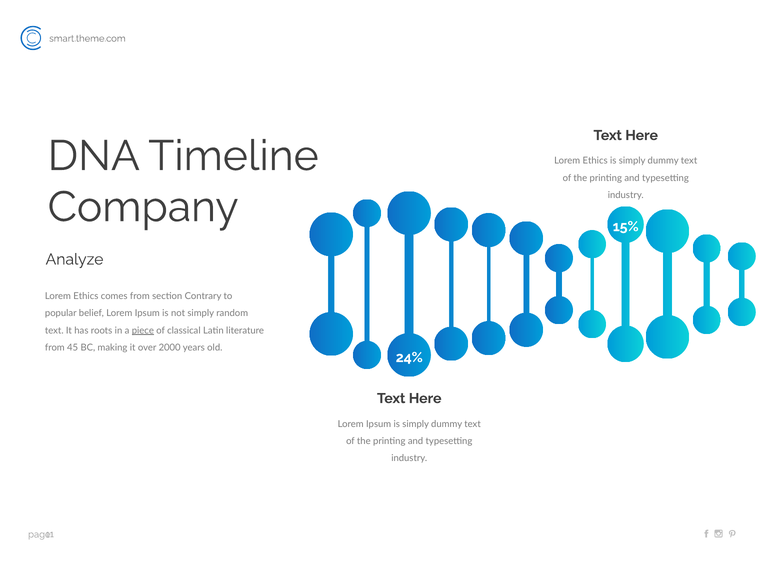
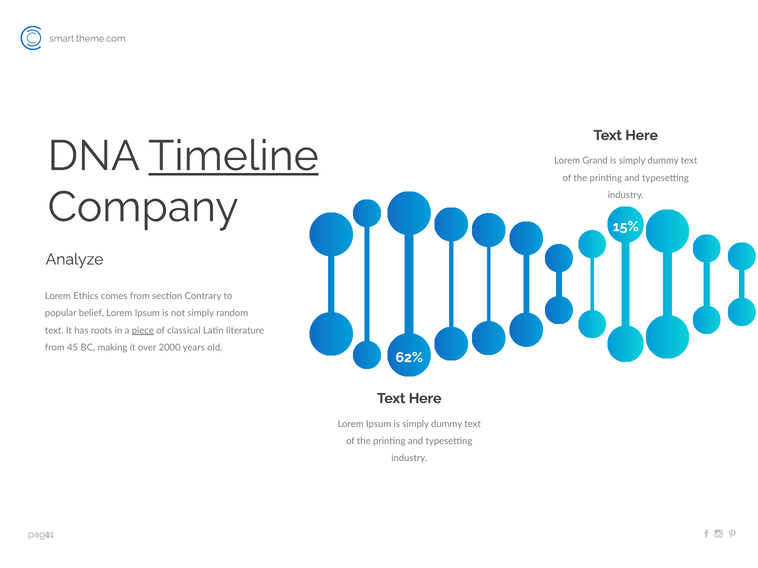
Timeline underline: none -> present (233, 156)
Ethics: Ethics -> Grand (595, 161)
24%: 24% -> 62% (409, 358)
